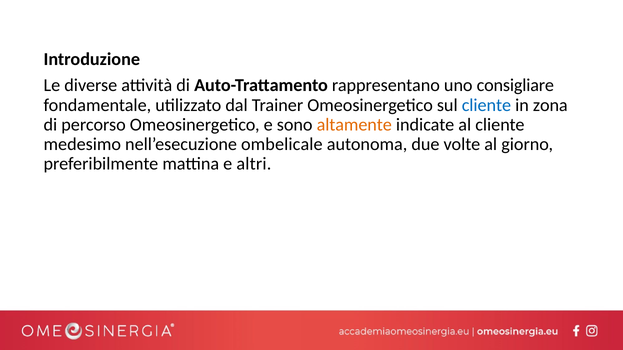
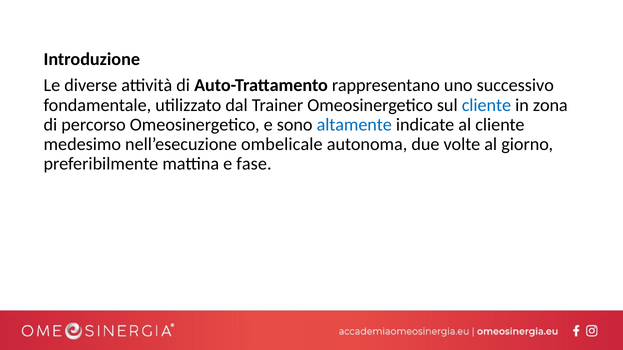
consigliare: consigliare -> successivo (515, 86)
altamente colour: orange -> blue (354, 125)
altri: altri -> fase (254, 164)
